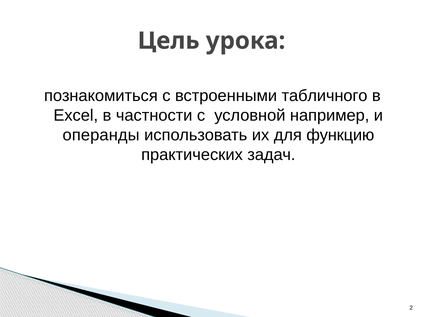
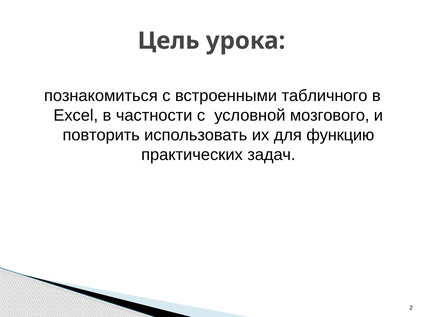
например: например -> мозгового (330, 115)
операнды: операнды -> повторить (101, 135)
